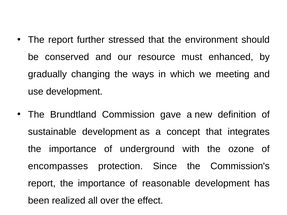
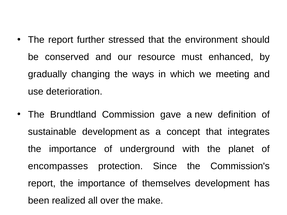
use development: development -> deterioration (74, 92)
ozone: ozone -> planet (241, 149)
reasonable: reasonable -> themselves (166, 184)
effect: effect -> make (150, 201)
